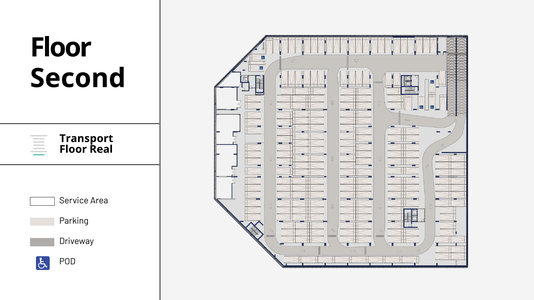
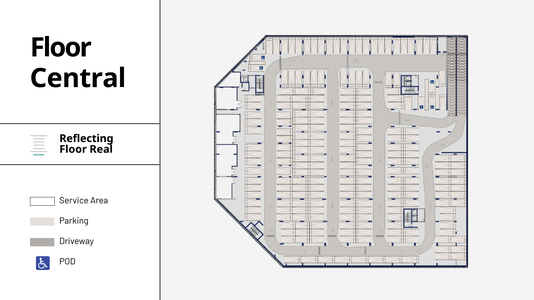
Second: Second -> Central (78, 78)
Transport: Transport -> Reflecting (86, 139)
